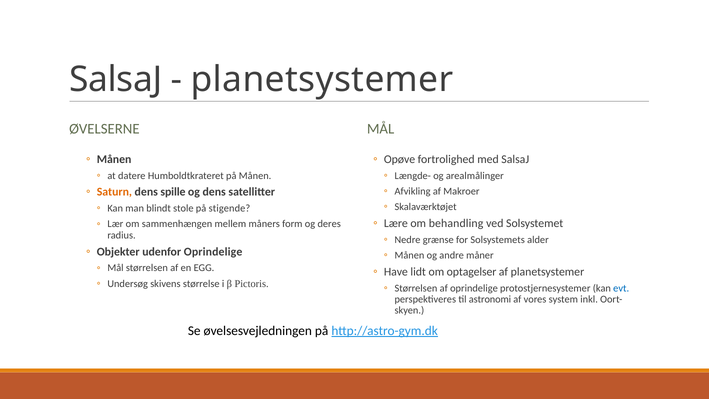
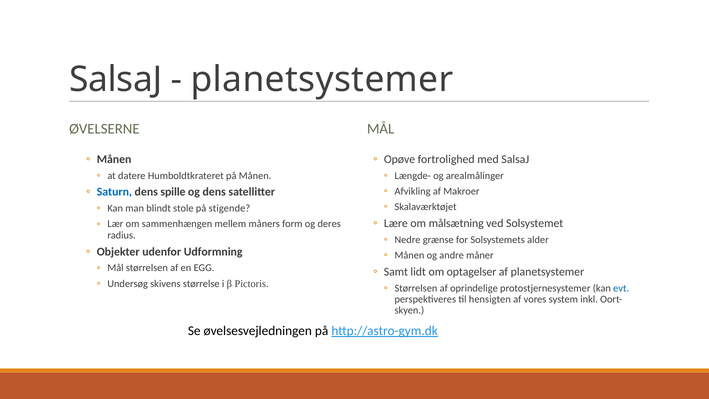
Saturn colour: orange -> blue (114, 192)
behandling: behandling -> målsætning (456, 223)
udenfor Oprindelige: Oprindelige -> Udformning (213, 252)
Have: Have -> Samt (396, 272)
astronomi: astronomi -> hensigten (490, 299)
